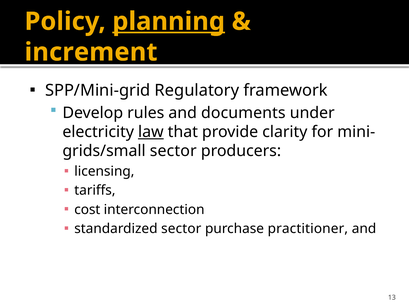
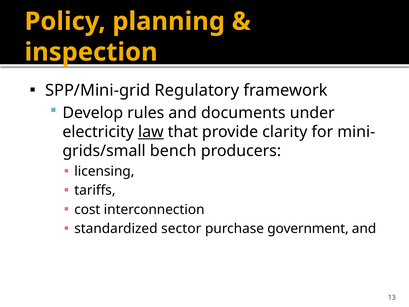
planning underline: present -> none (169, 21)
increment: increment -> inspection (91, 52)
sector: sector -> bench (173, 151)
practitioner: practitioner -> government (308, 228)
